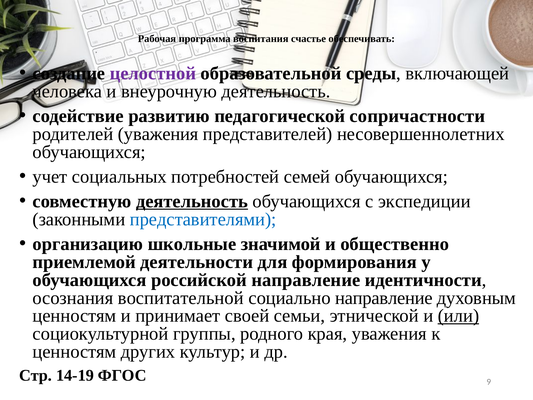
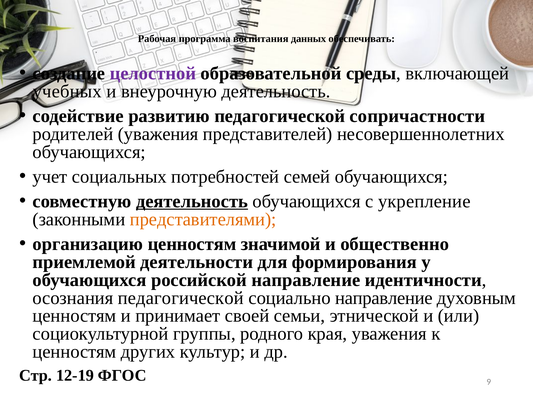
счастье: счастье -> данных (309, 39)
человека: человека -> учебных (67, 91)
экспедиции: экспедиции -> укрепление (424, 201)
представителями colour: blue -> orange (203, 219)
организацию школьные: школьные -> ценностям (192, 244)
осознания воспитательной: воспитательной -> педагогической (181, 298)
или underline: present -> none (458, 316)
14-19: 14-19 -> 12-19 (75, 375)
